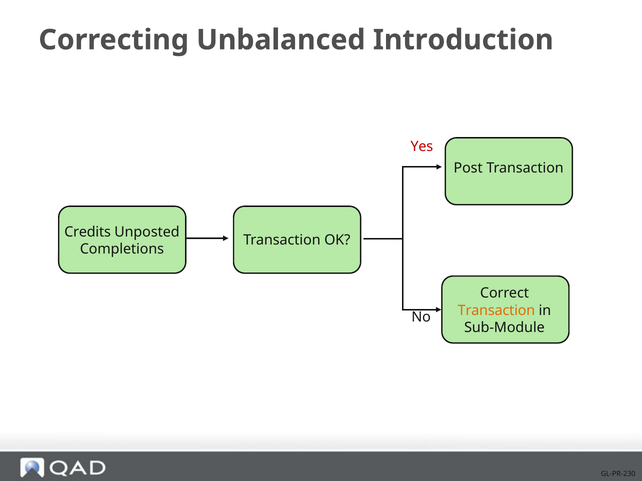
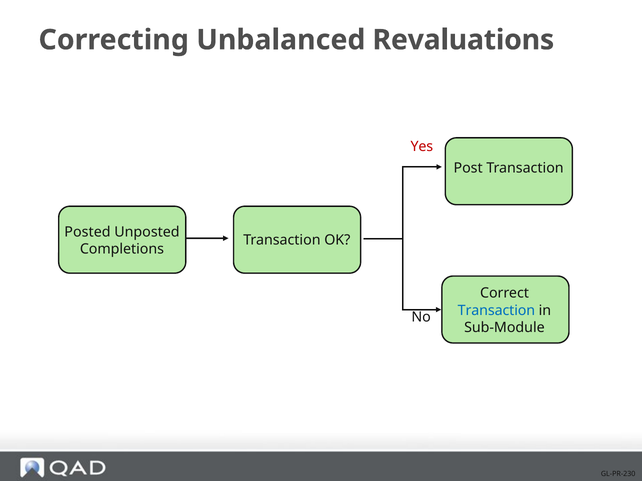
Introduction: Introduction -> Revaluations (463, 40)
Credits: Credits -> Posted (87, 232)
Transaction colour: orange -> blue (496, 311)
